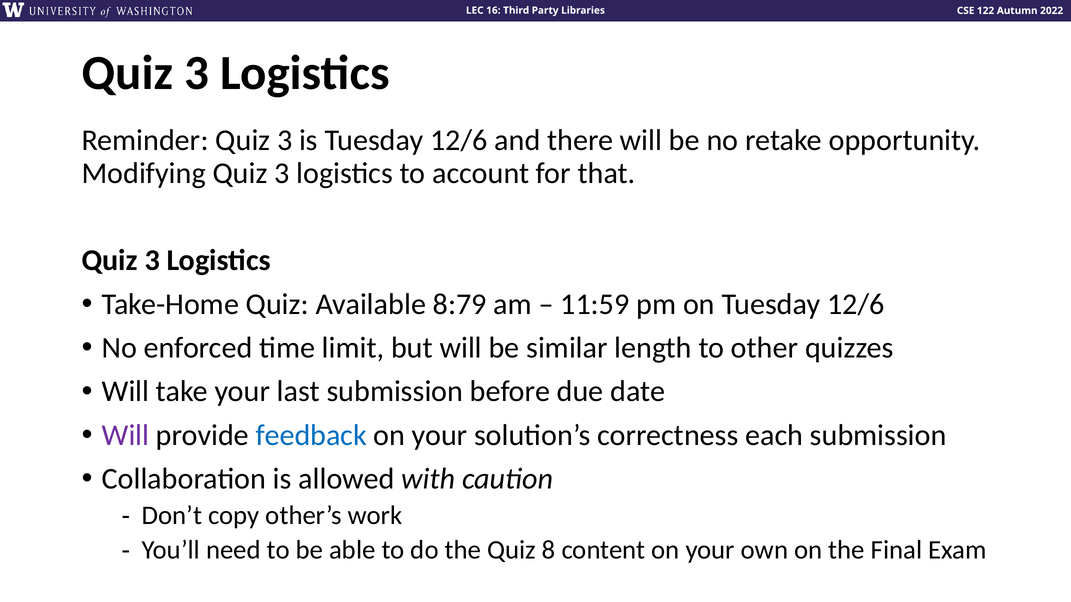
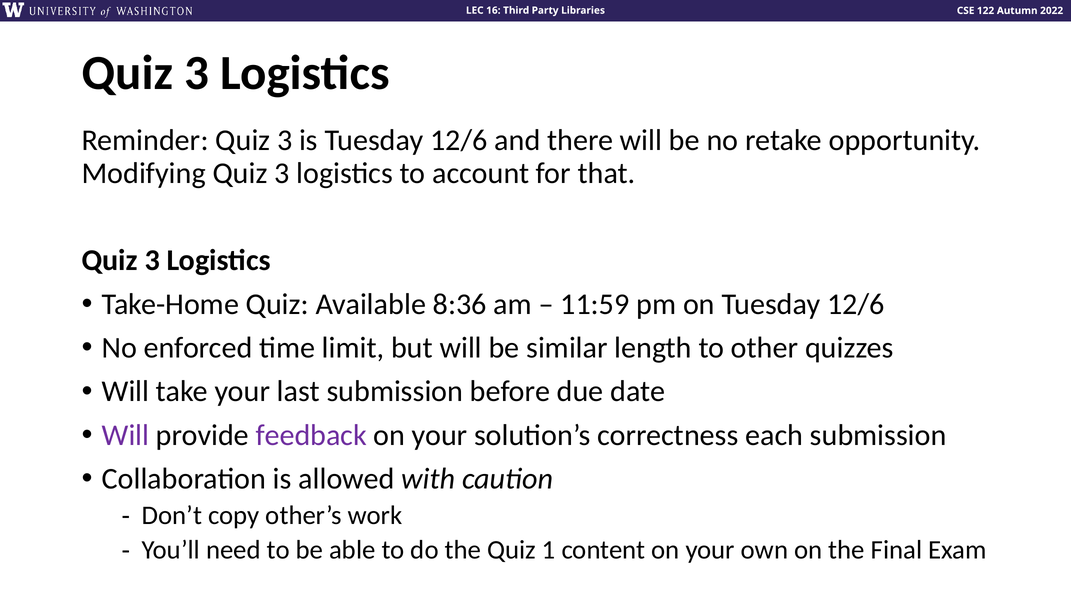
8:79: 8:79 -> 8:36 (460, 304)
feedback colour: blue -> purple (311, 436)
8: 8 -> 1 (549, 550)
